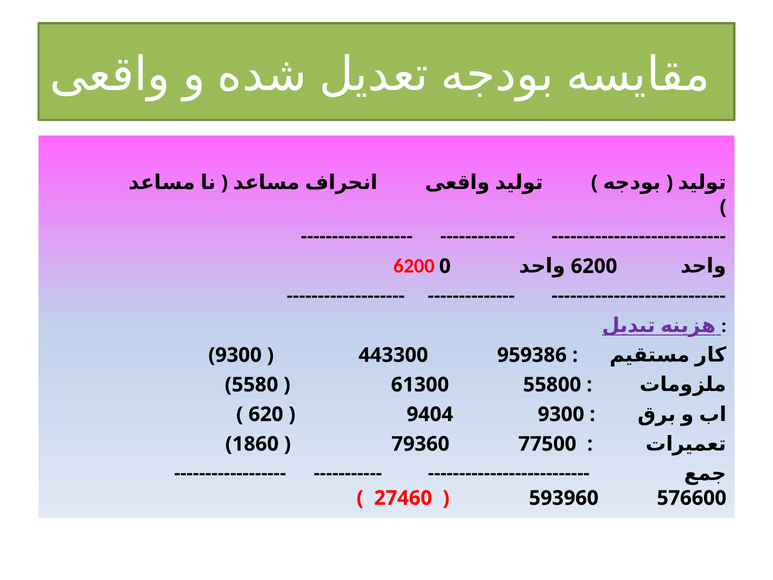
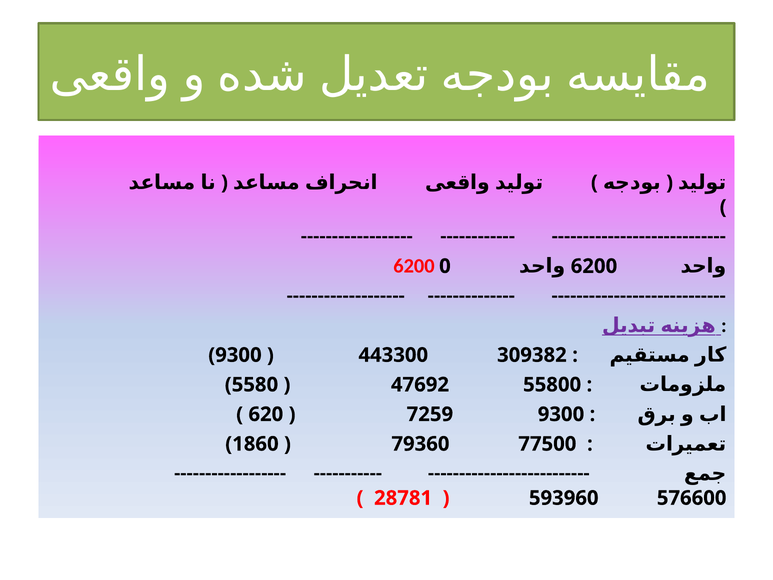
959386: 959386 -> 309382 (532, 355)
61300: 61300 -> 47692 (420, 385)
9404: 9404 -> 7259 (430, 414)
27460: 27460 -> 28781 (403, 498)
